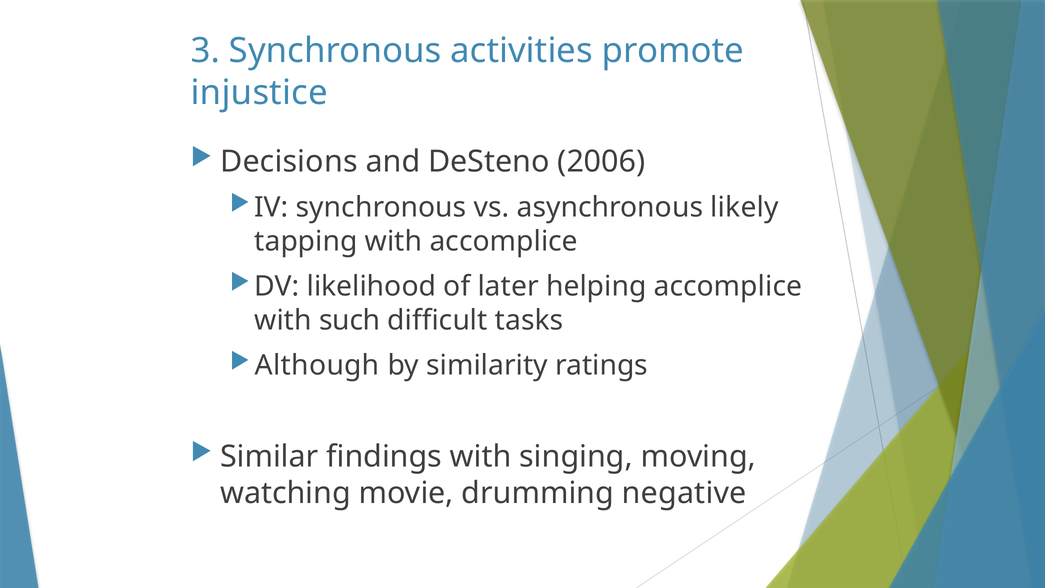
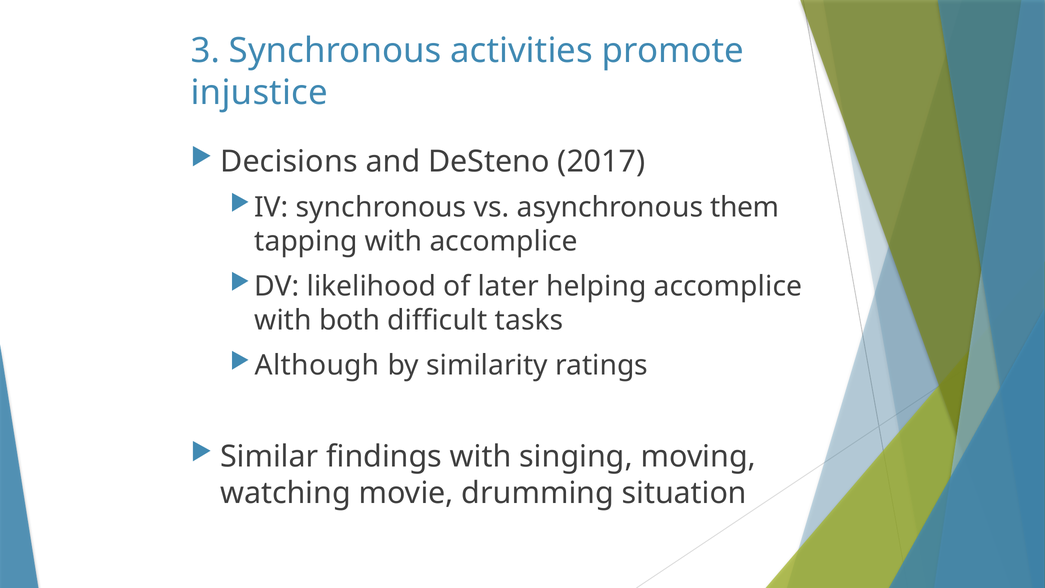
2006: 2006 -> 2017 (601, 161)
likely: likely -> them (745, 207)
such: such -> both (350, 320)
negative: negative -> situation (684, 493)
